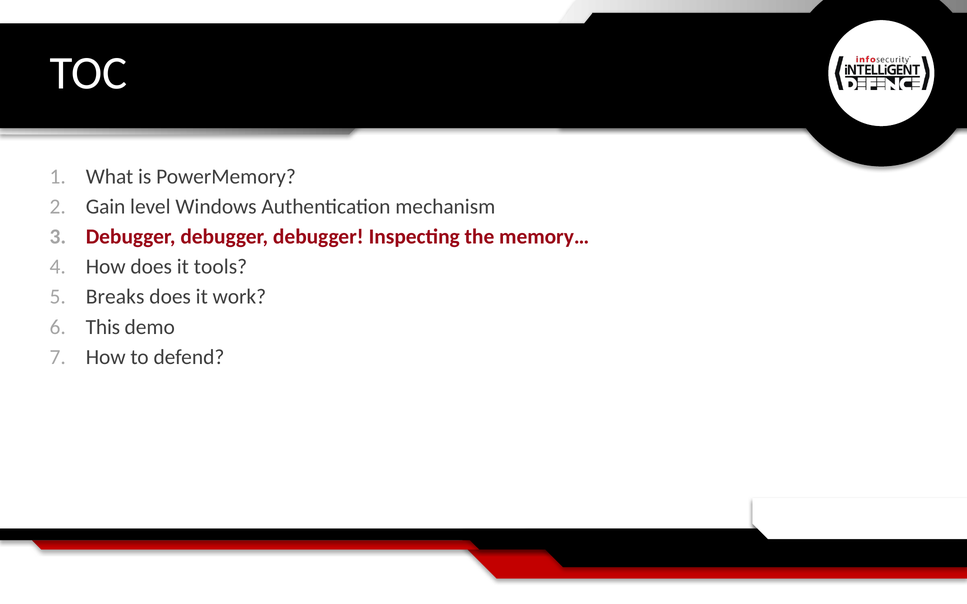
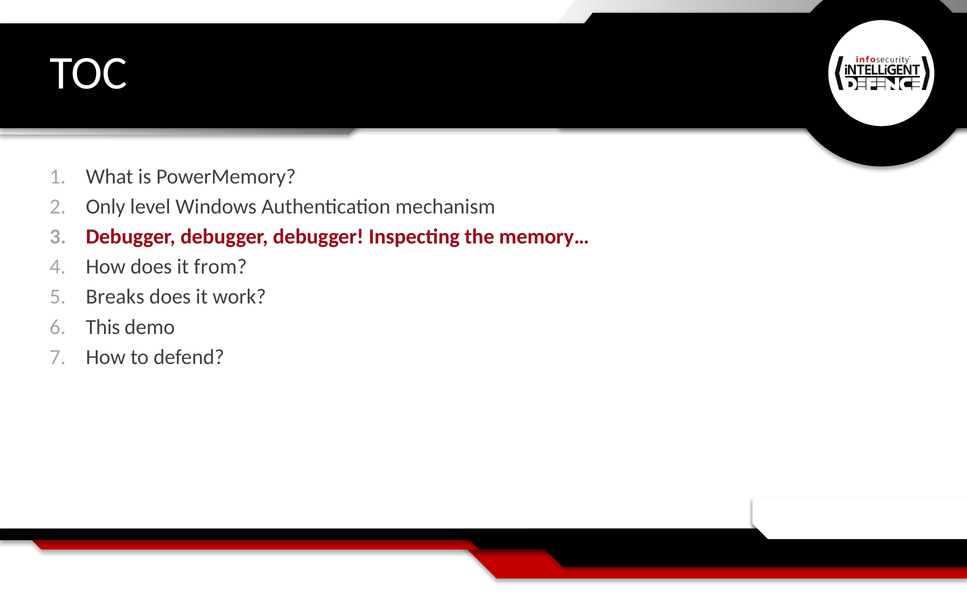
Gain: Gain -> Only (106, 207)
tools: tools -> from (220, 267)
